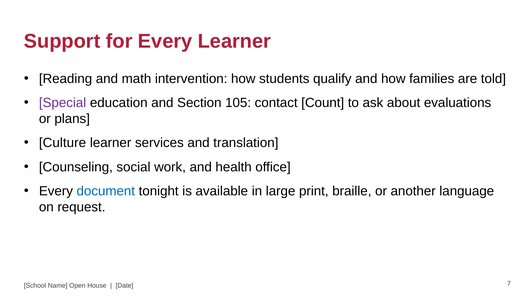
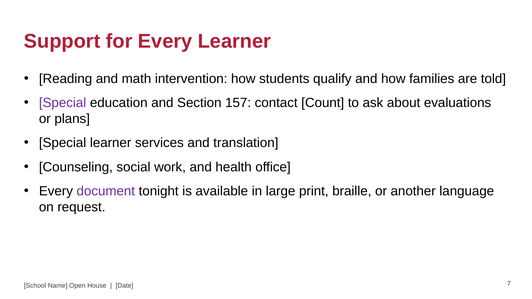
105: 105 -> 157 (238, 103)
Culture: Culture -> Special (63, 143)
document colour: blue -> purple (106, 191)
